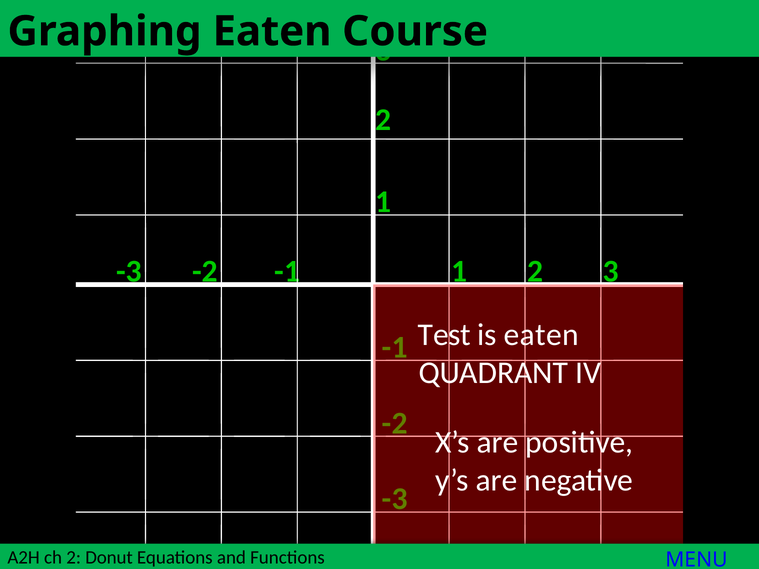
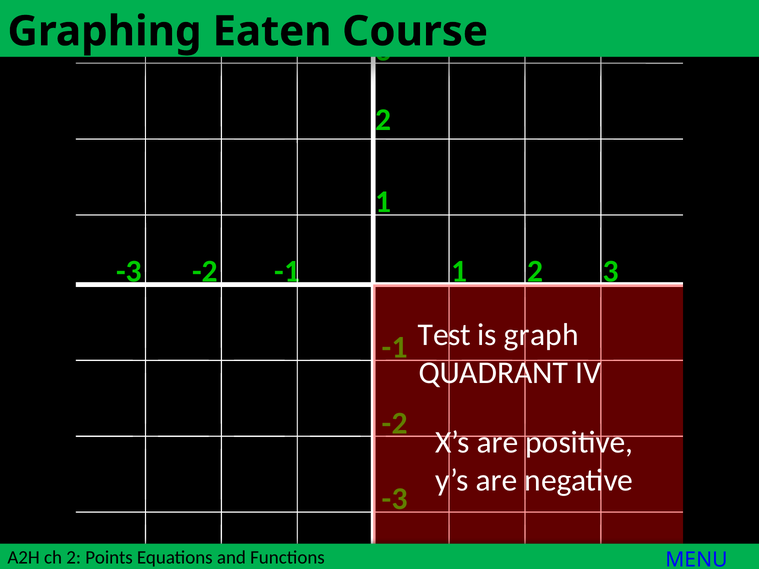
is eaten: eaten -> graph (541, 335)
Donut: Donut -> Points (109, 558)
